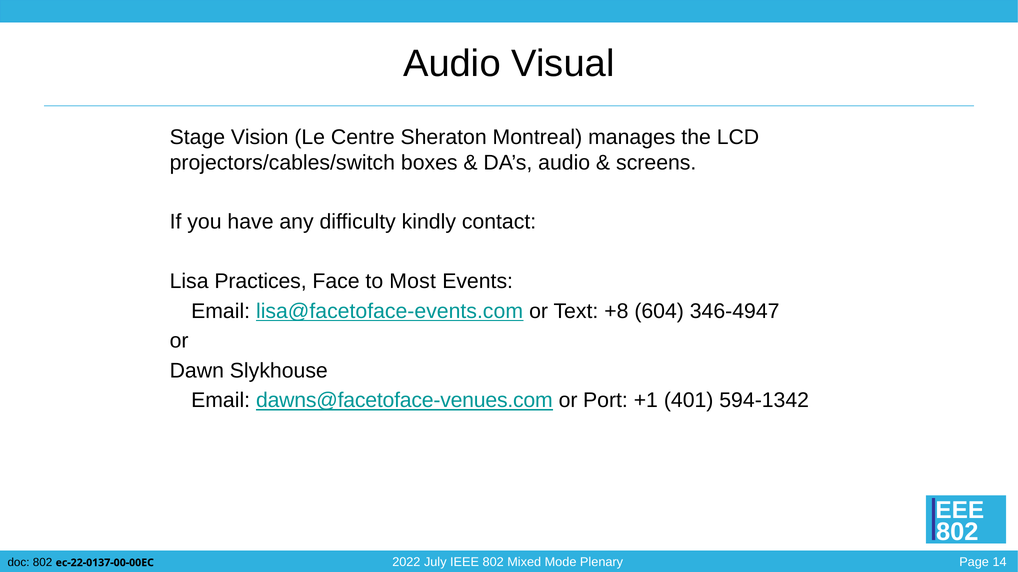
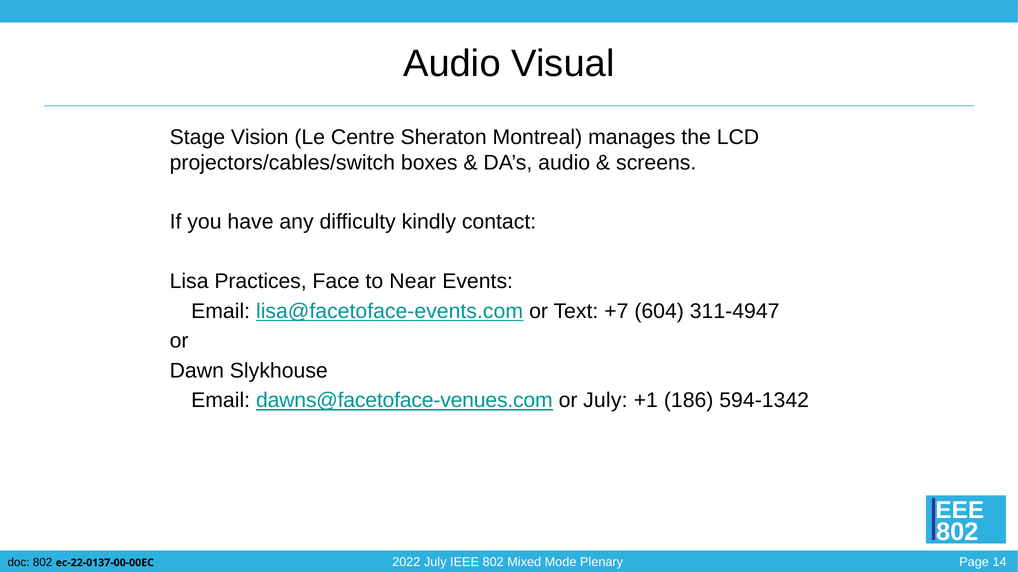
Most: Most -> Near (413, 282)
+8: +8 -> +7 (616, 311)
346-4947: 346-4947 -> 311-4947 (735, 311)
or Port: Port -> July (605, 401)
401: 401 -> 186 (689, 401)
